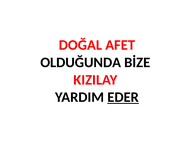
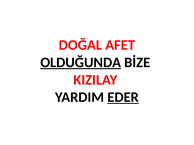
OLDUĞUNDA underline: none -> present (81, 63)
